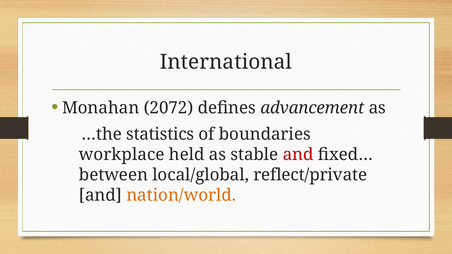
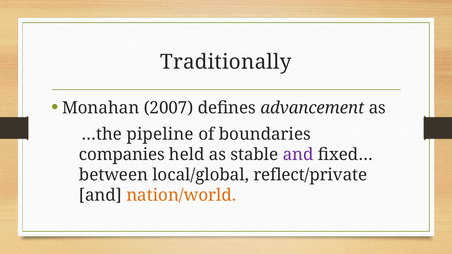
International: International -> Traditionally (226, 62)
2072: 2072 -> 2007 (169, 108)
statistics: statistics -> pipeline (160, 134)
workplace: workplace -> companies (122, 155)
and colour: red -> purple (298, 155)
